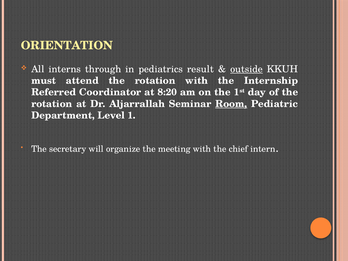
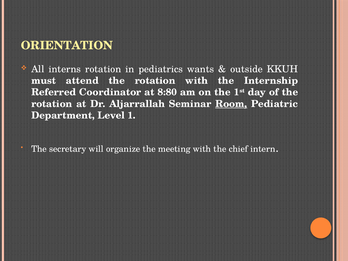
interns through: through -> rotation (103, 69)
result: result -> wants (201, 69)
outside underline: present -> none (246, 69)
8:20: 8:20 -> 8:80 (167, 92)
